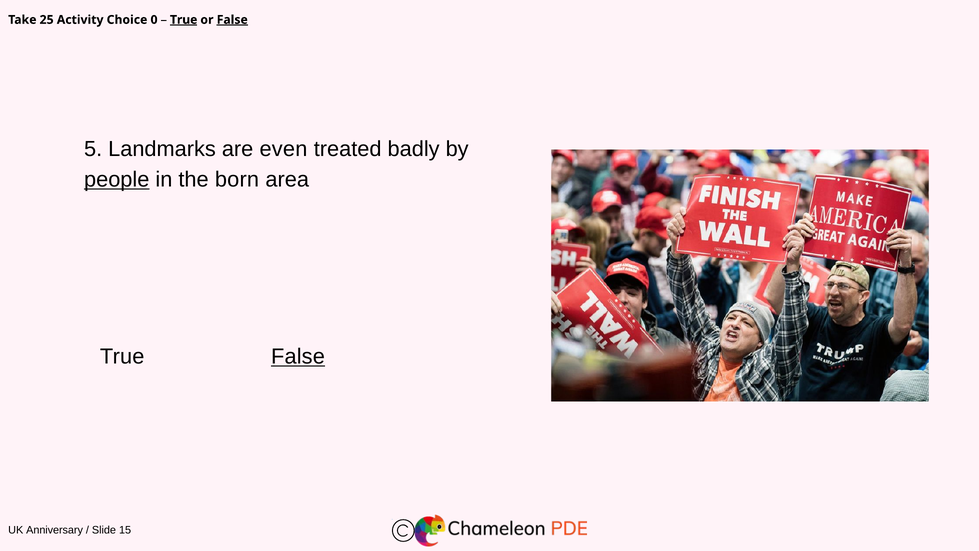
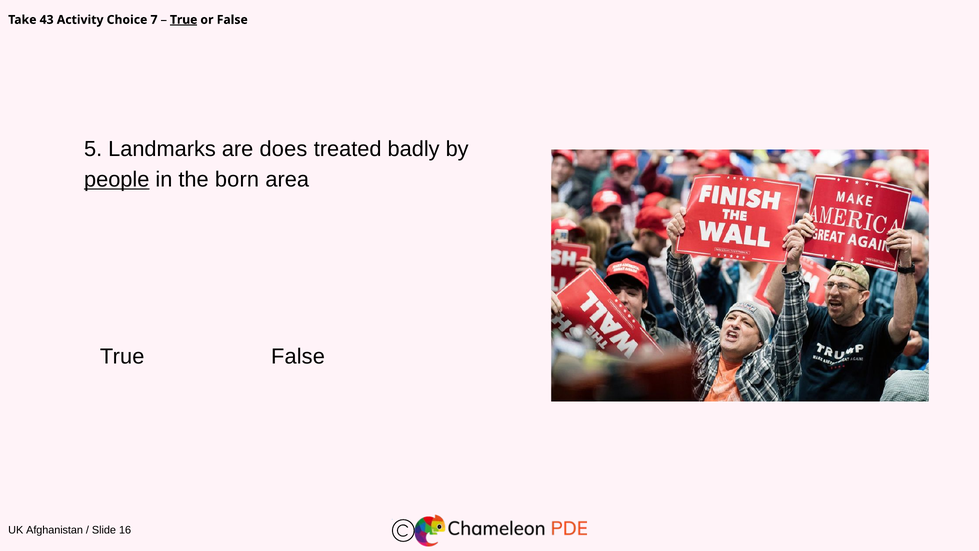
25: 25 -> 43 (47, 20)
0: 0 -> 7 (154, 20)
False underline: present -> none (232, 20)
even: even -> does (283, 149)
False underline: present -> none (298, 356)
Anniversary: Anniversary -> Afghanistan (55, 530)
15: 15 -> 16 (125, 530)
